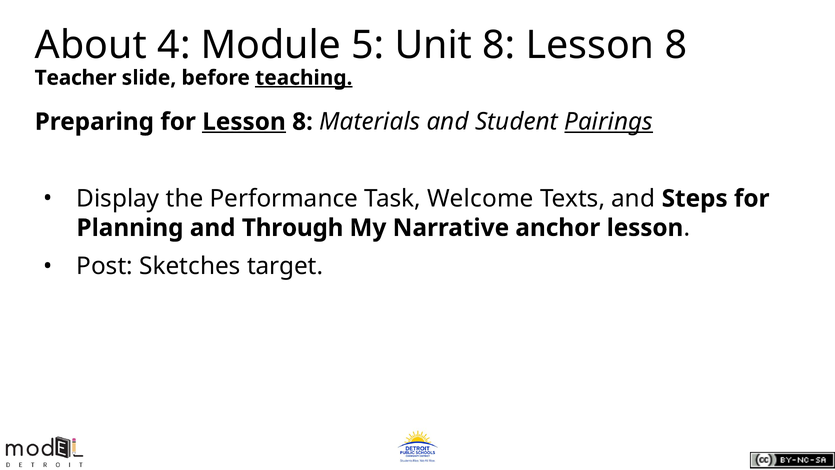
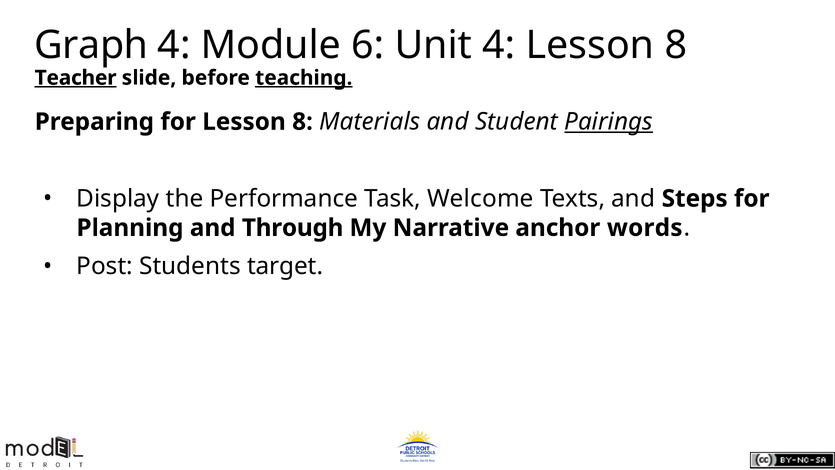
About: About -> Graph (91, 45)
5: 5 -> 6 (368, 45)
Unit 8: 8 -> 4 (499, 45)
Teacher underline: none -> present (76, 78)
Lesson underline: present -> none (244, 122)
anchor lesson: lesson -> words (645, 228)
Sketches: Sketches -> Students (190, 266)
